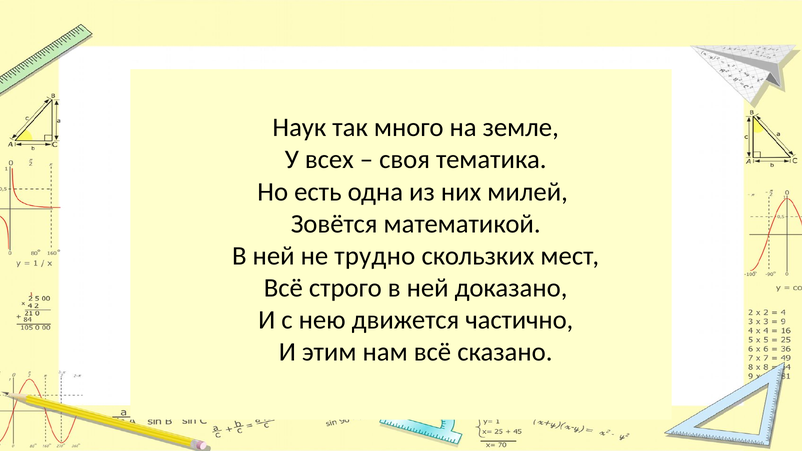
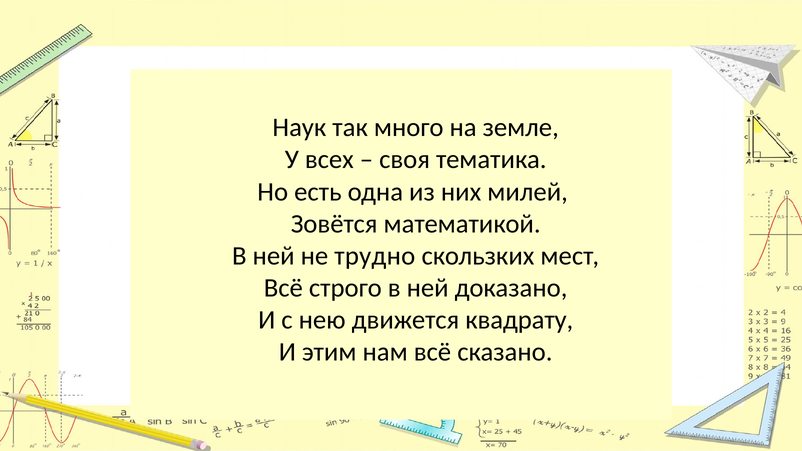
частично: частично -> квадрату (519, 320)
